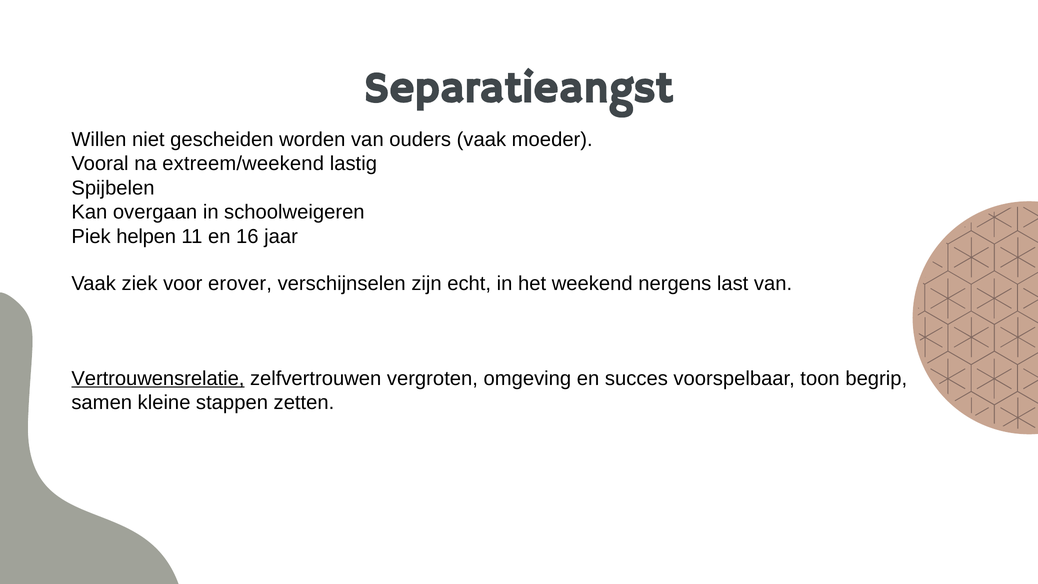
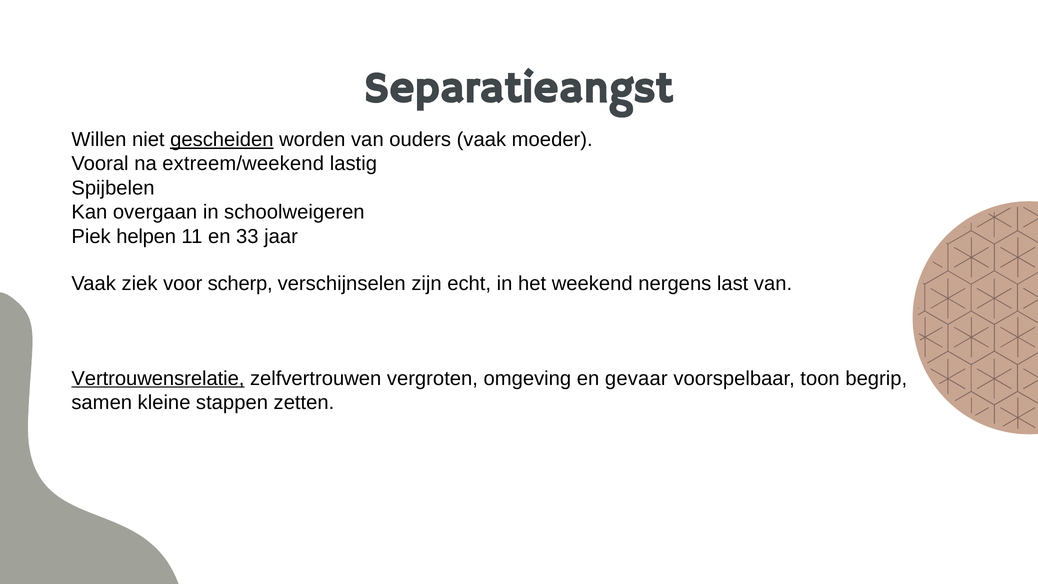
gescheiden underline: none -> present (222, 140)
16: 16 -> 33 (247, 236)
erover: erover -> scherp (240, 284)
succes: succes -> gevaar (636, 378)
